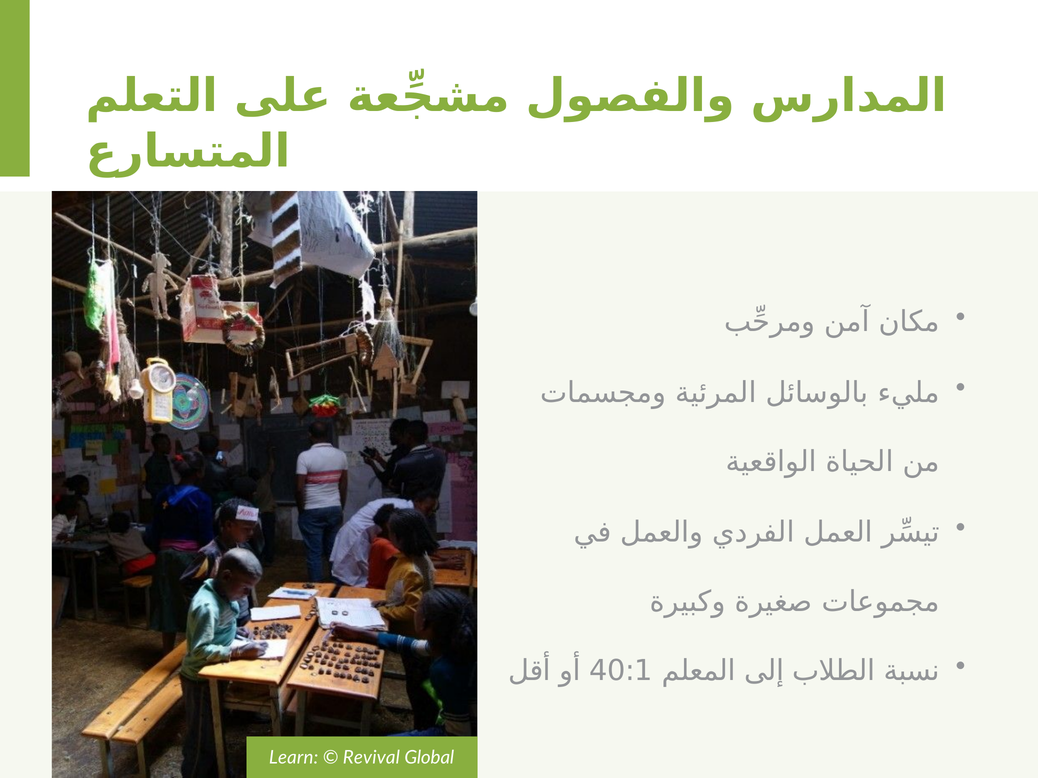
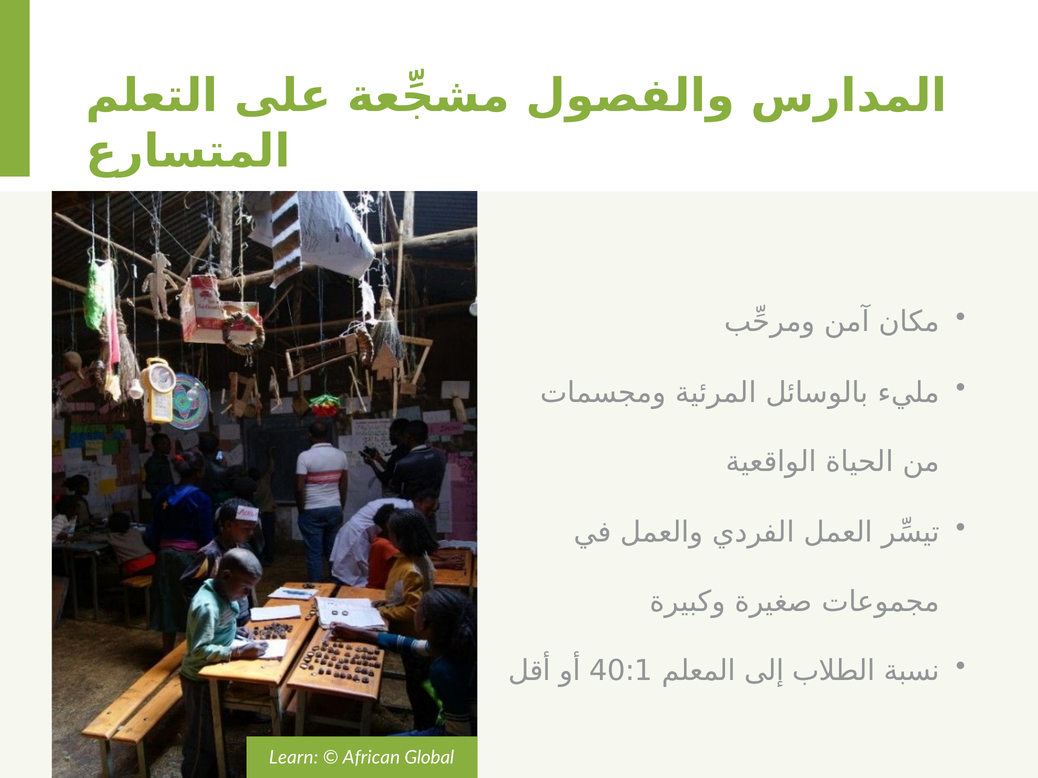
Revival: Revival -> African (371, 758)
